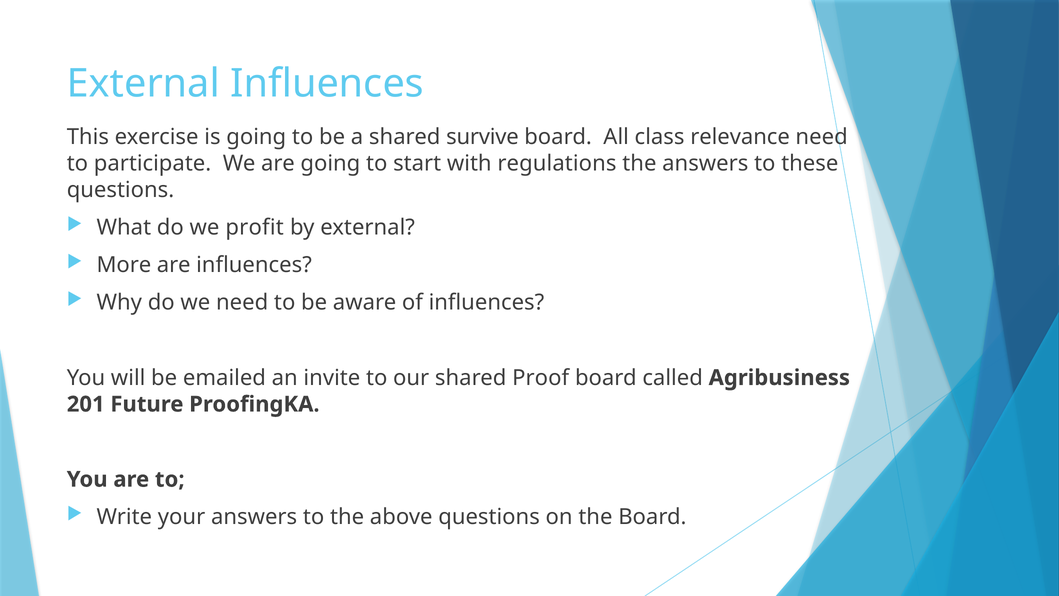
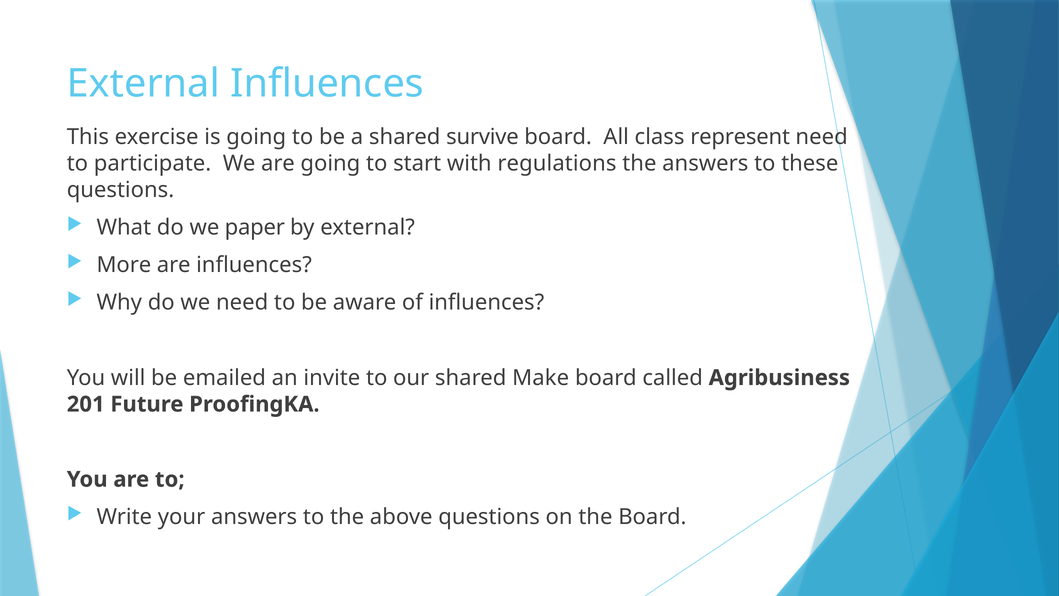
relevance: relevance -> represent (740, 137)
profit: profit -> paper (255, 227)
Proof: Proof -> Make (541, 378)
